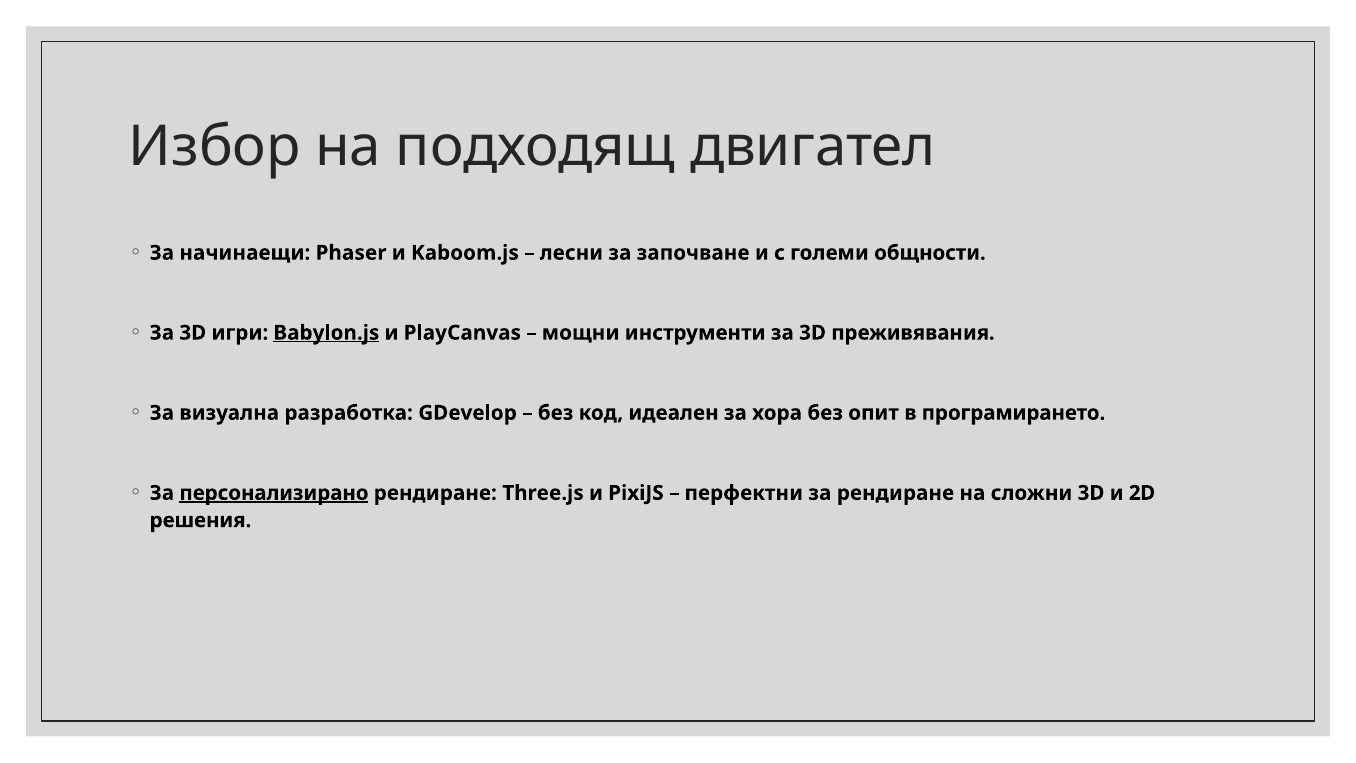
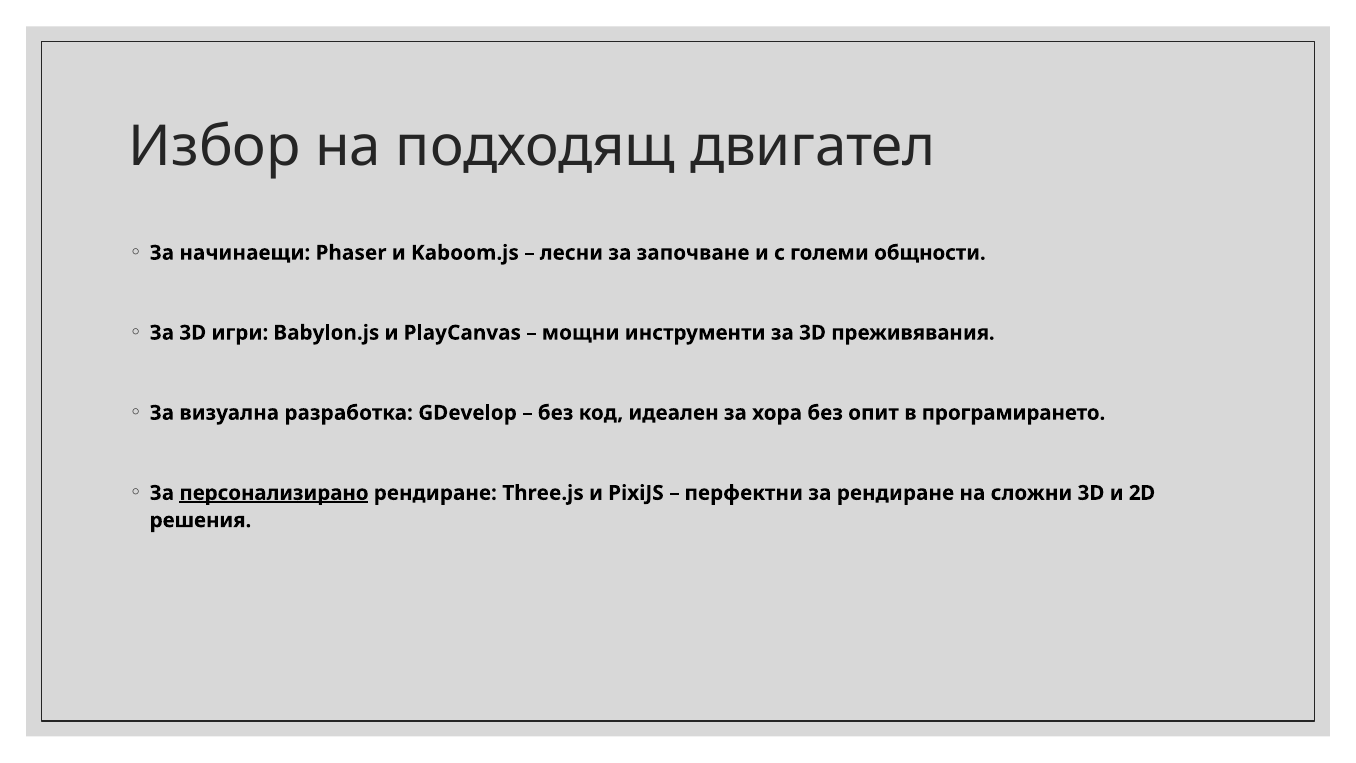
Babylon.js underline: present -> none (326, 333)
